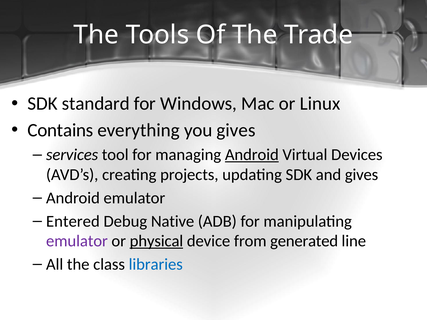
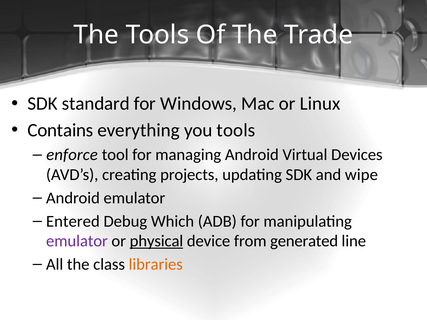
you gives: gives -> tools (236, 130)
services: services -> enforce (72, 155)
Android underline: present -> none (252, 155)
and gives: gives -> wipe (361, 175)
Native: Native -> Which (173, 221)
libraries colour: blue -> orange (156, 265)
